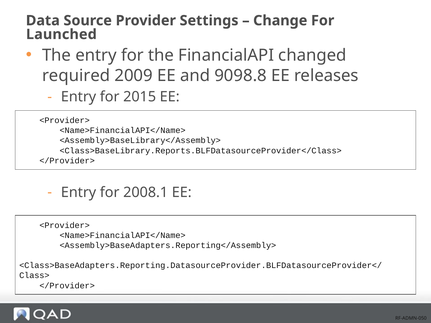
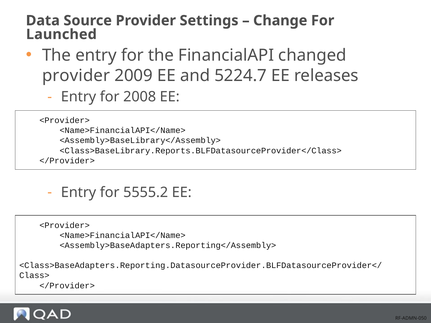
required: required -> provider (76, 76)
9098.8: 9098.8 -> 5224.7 (241, 76)
2015: 2015 -> 2008 (140, 97)
2008.1: 2008.1 -> 5555.2 (146, 192)
